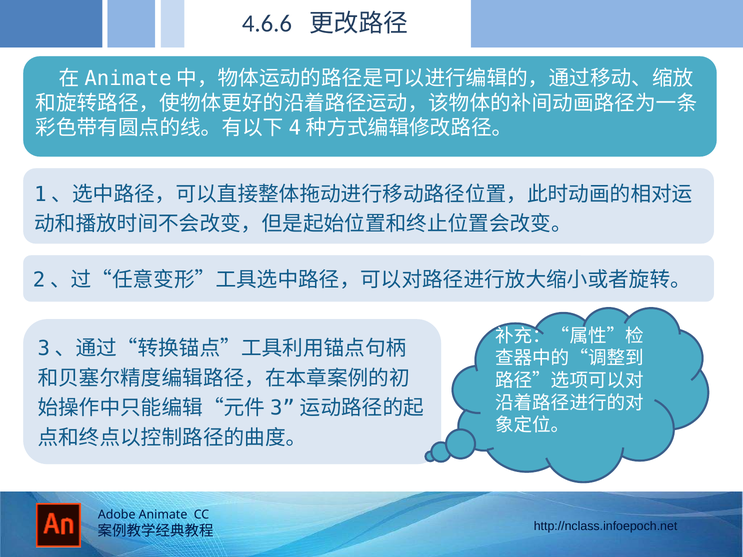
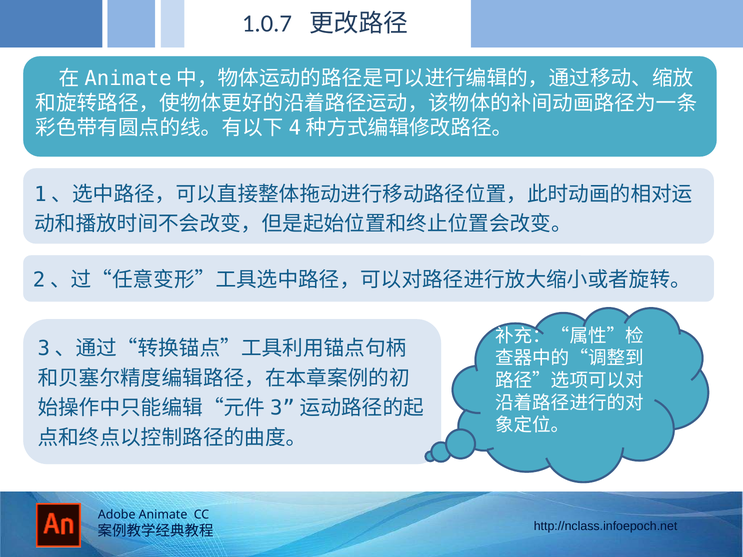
4.6.6: 4.6.6 -> 1.0.7 (267, 24)
